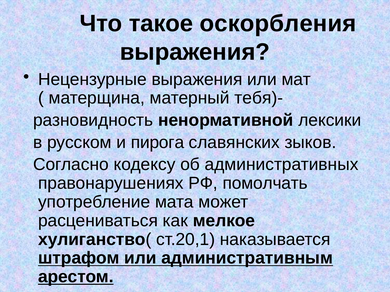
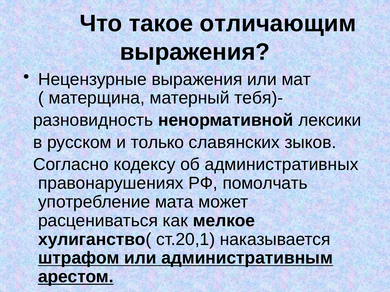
оскорбления: оскорбления -> отличающим (278, 23)
пирога: пирога -> только (157, 143)
